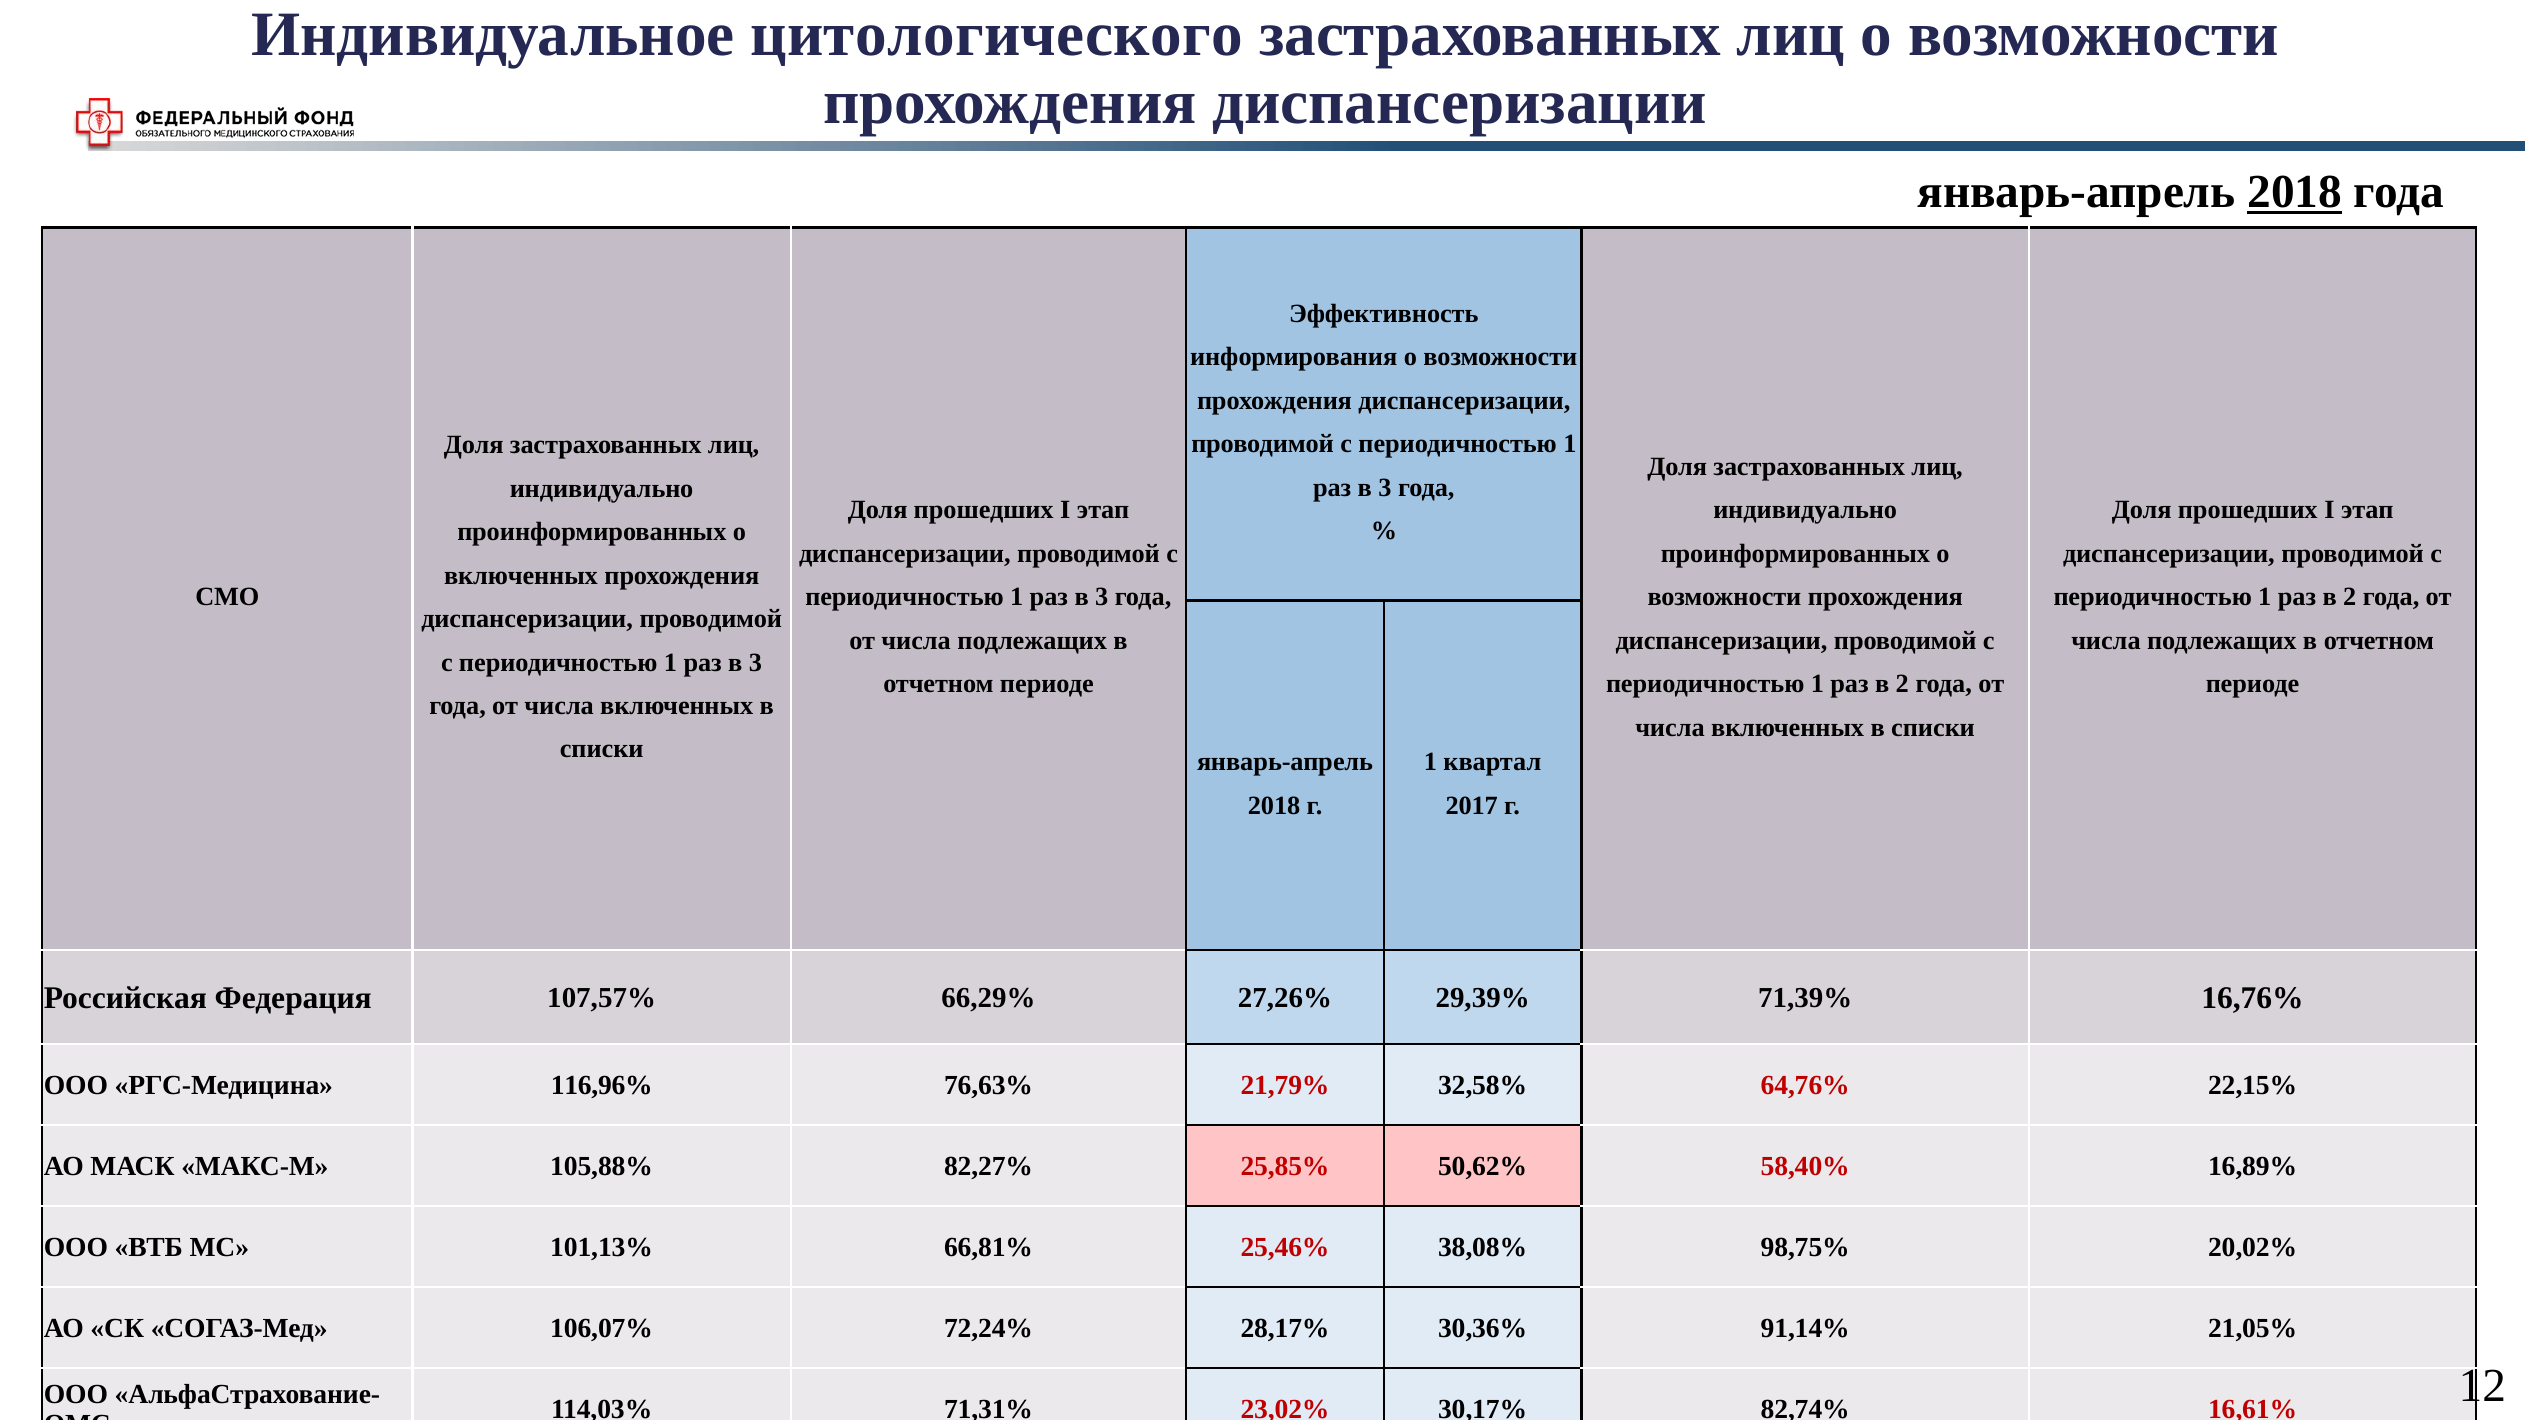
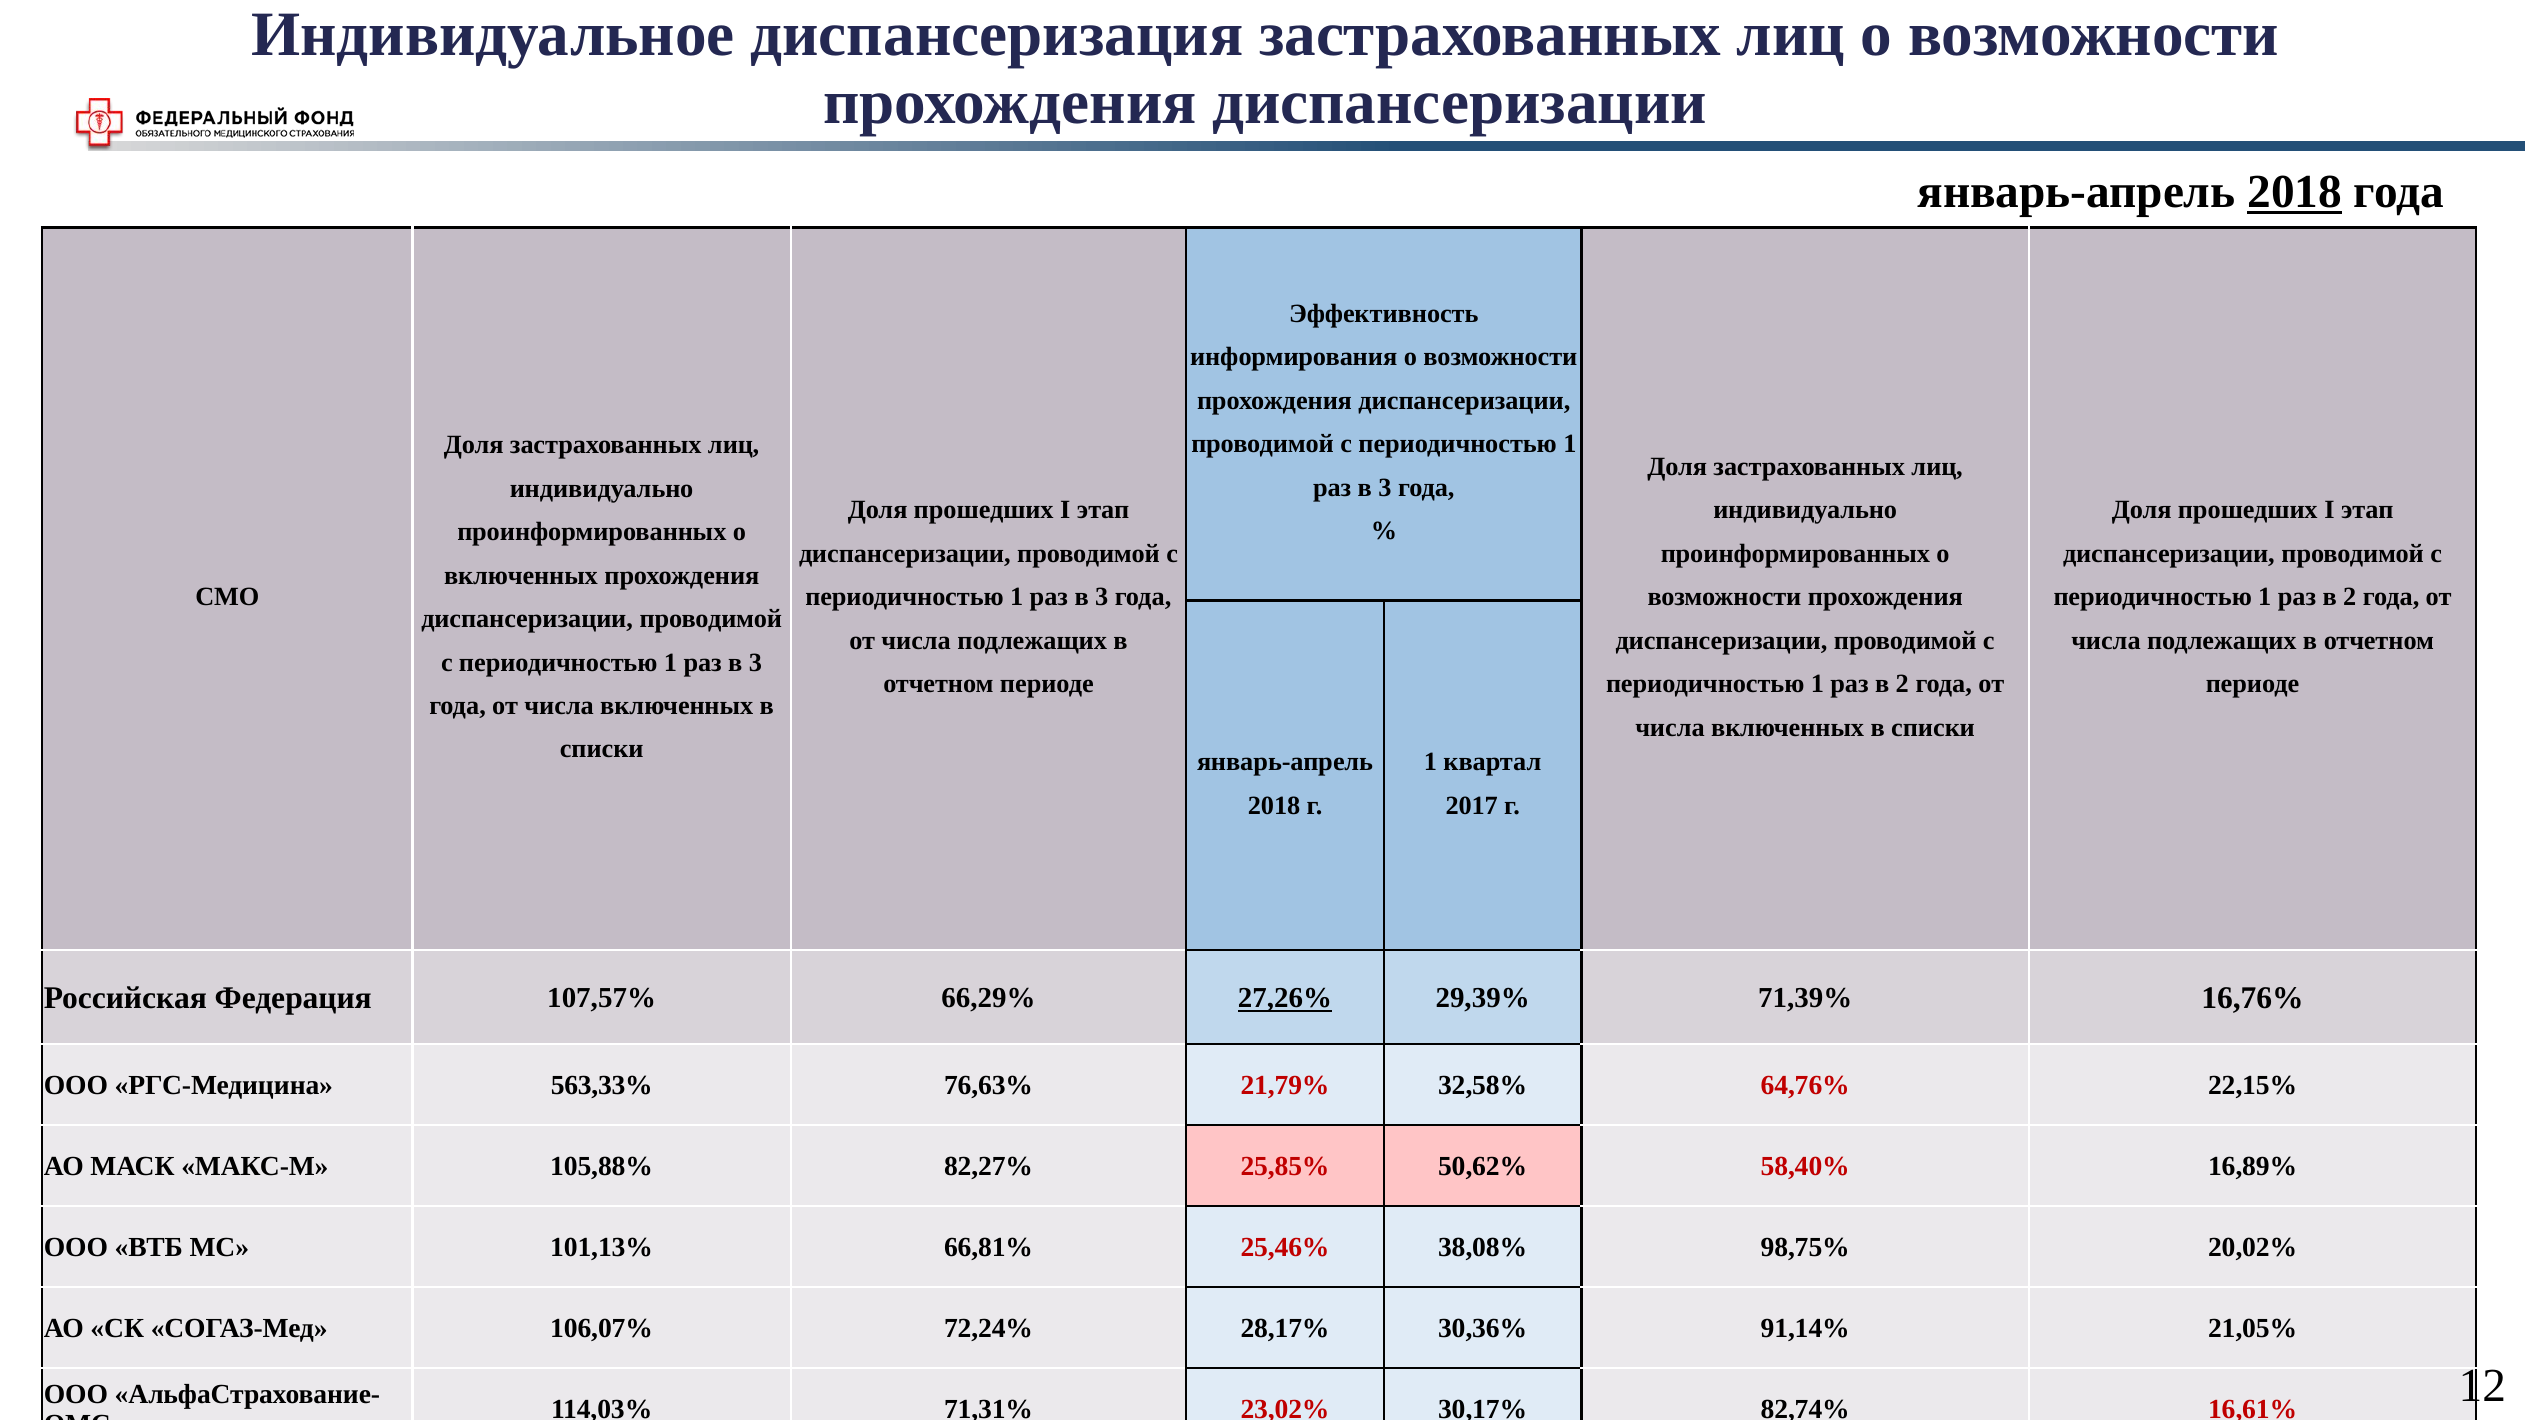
цитологического: цитологического -> диспансеризация (997, 35)
27,26% underline: none -> present (1285, 998)
116,96%: 116,96% -> 563,33% (602, 1086)
